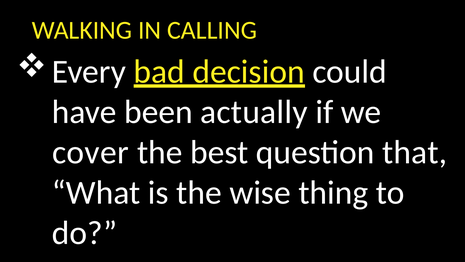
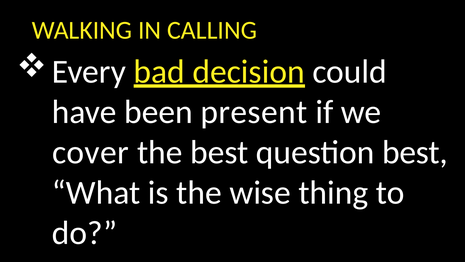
actually: actually -> present (254, 112)
question that: that -> best (415, 152)
